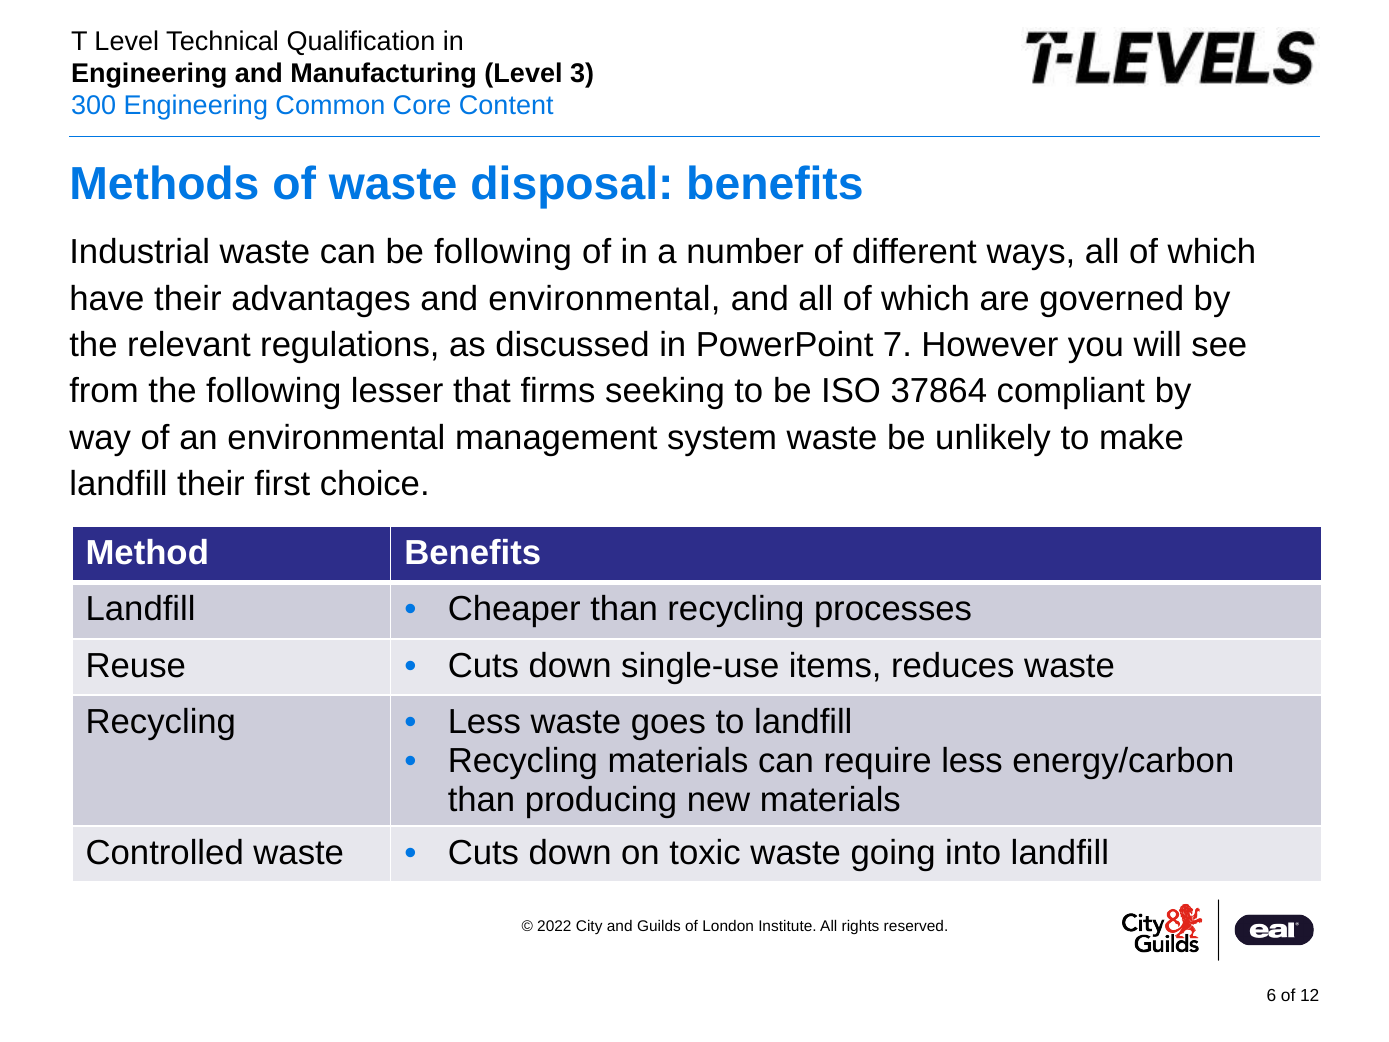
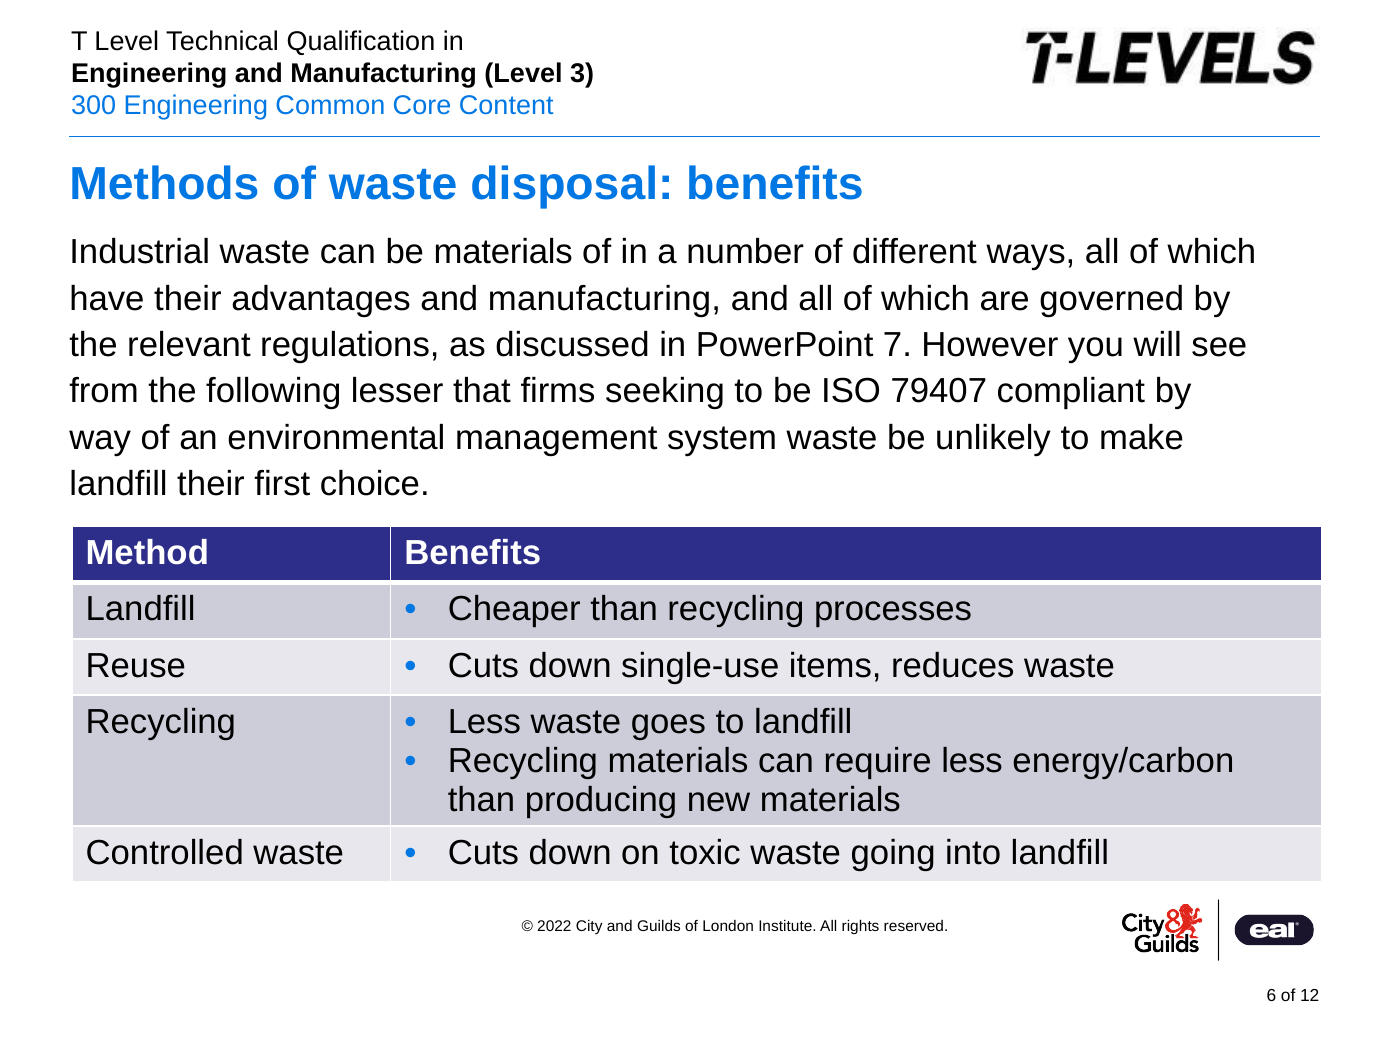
be following: following -> materials (503, 252)
advantages and environmental: environmental -> manufacturing (604, 299)
37864: 37864 -> 79407 (939, 391)
